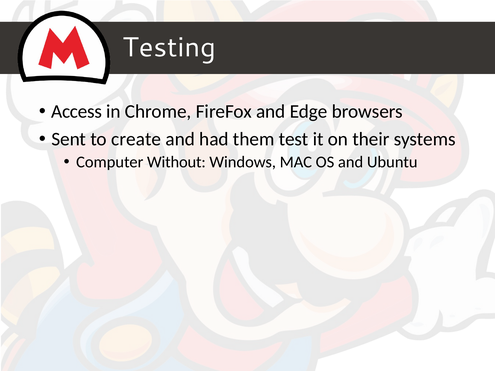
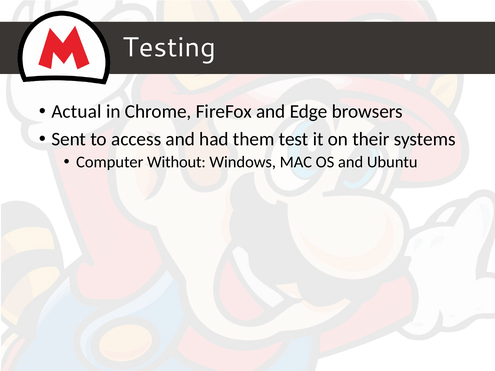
Access: Access -> Actual (76, 112)
create: create -> access (136, 139)
